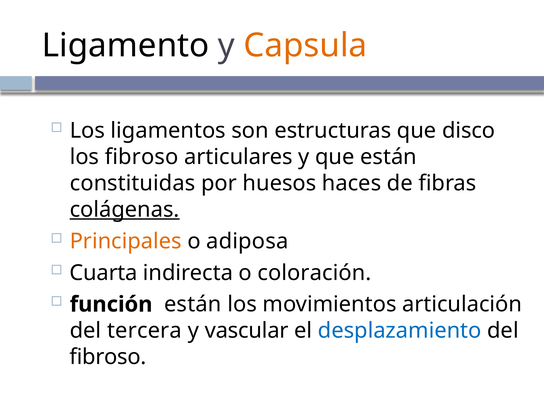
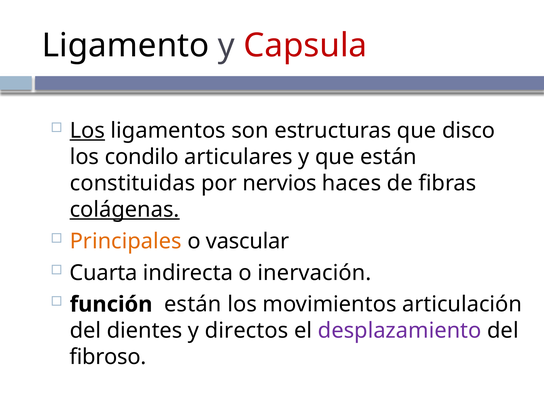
Capsula colour: orange -> red (305, 45)
Los underline: none -> present (87, 131)
los fibroso: fibroso -> condilo (142, 157)
huesos: huesos -> nervios (280, 183)
adiposa: adiposa -> vascular (248, 241)
coloración: coloración -> inervación (314, 273)
tercera: tercera -> dientes (145, 331)
vascular: vascular -> directos (247, 331)
desplazamiento colour: blue -> purple (400, 331)
